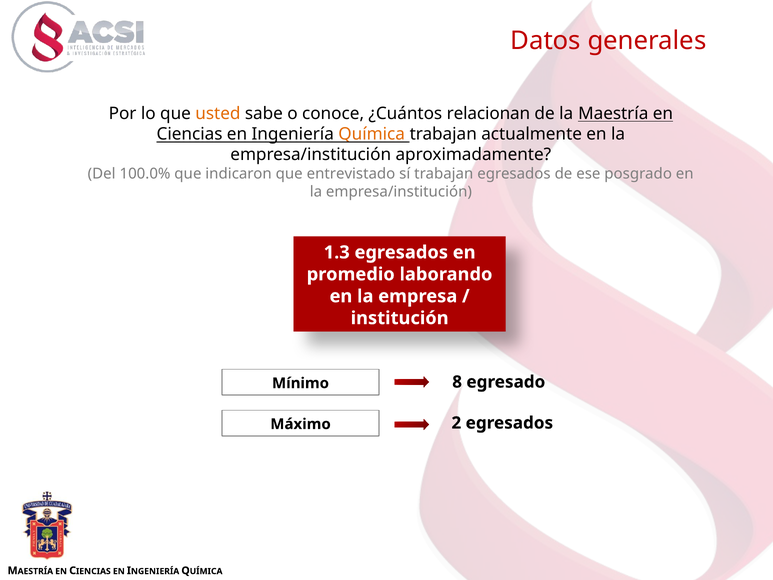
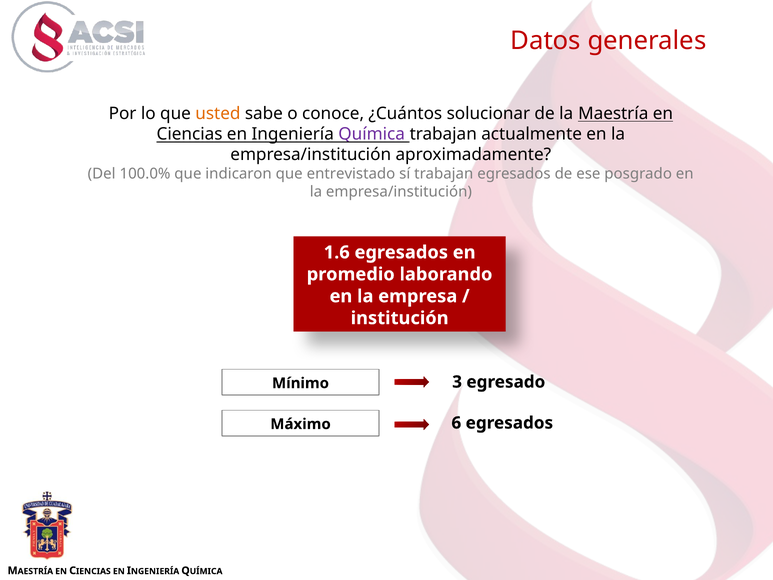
relacionan: relacionan -> solucionar (488, 113)
Química colour: orange -> purple (372, 134)
1.3: 1.3 -> 1.6 (337, 252)
8: 8 -> 3 (457, 382)
2: 2 -> 6 (456, 423)
